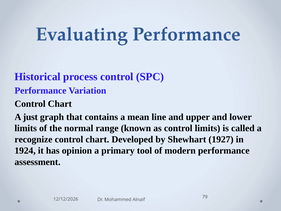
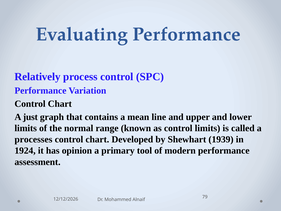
Historical: Historical -> Relatively (38, 77)
recognize: recognize -> processes (33, 139)
1927: 1927 -> 1939 (221, 139)
